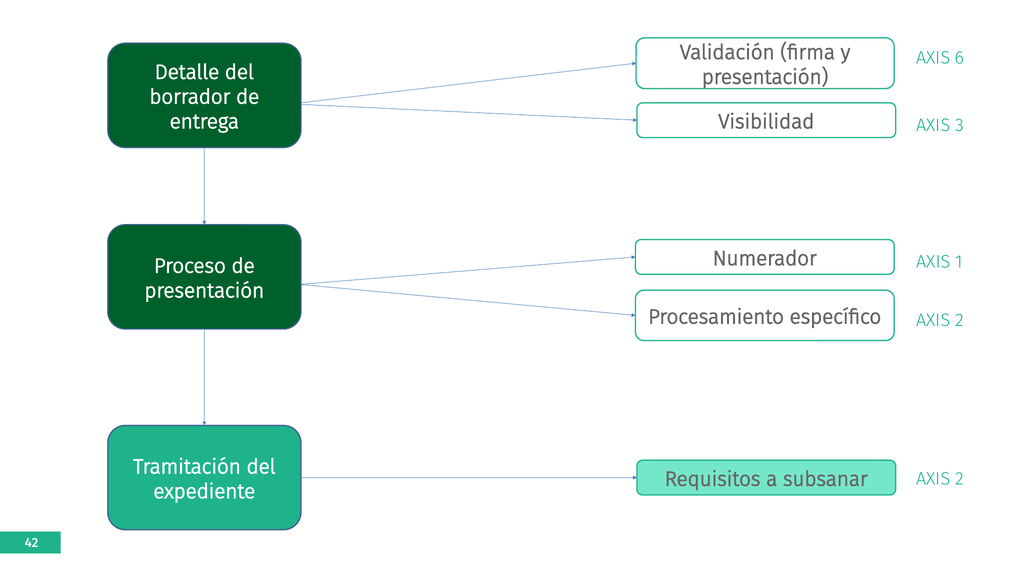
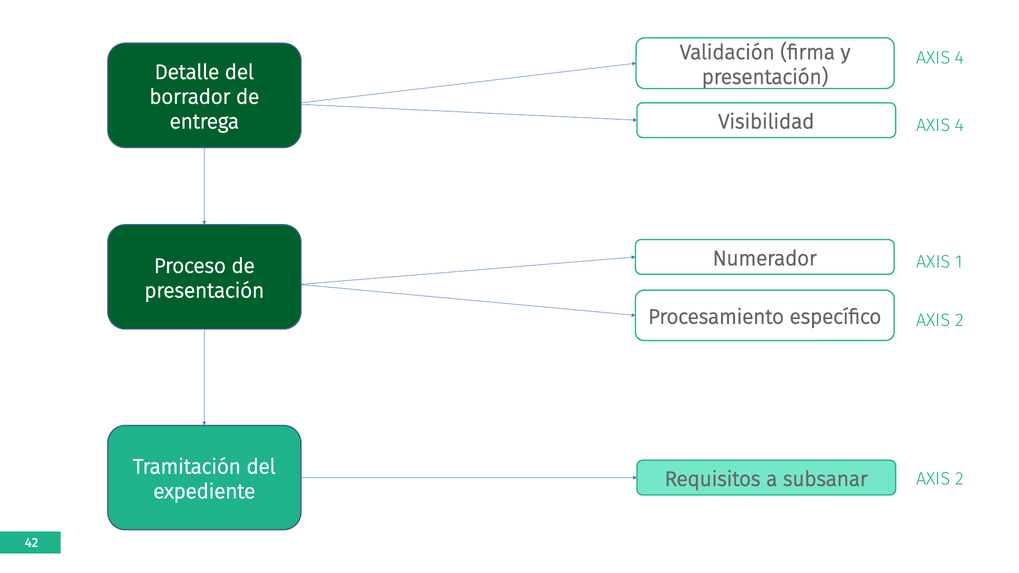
6: 6 -> 4 (960, 58)
3: 3 -> 4 (960, 125)
